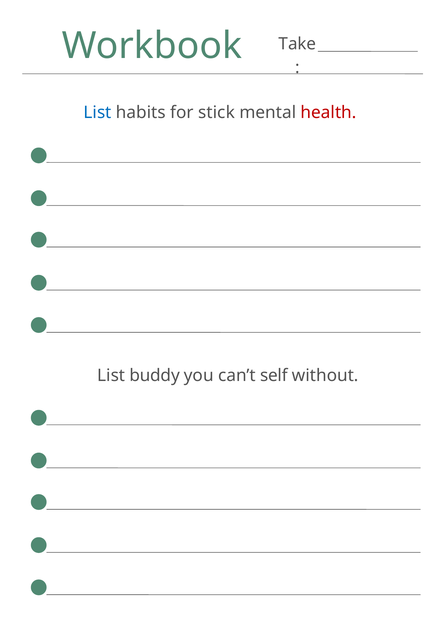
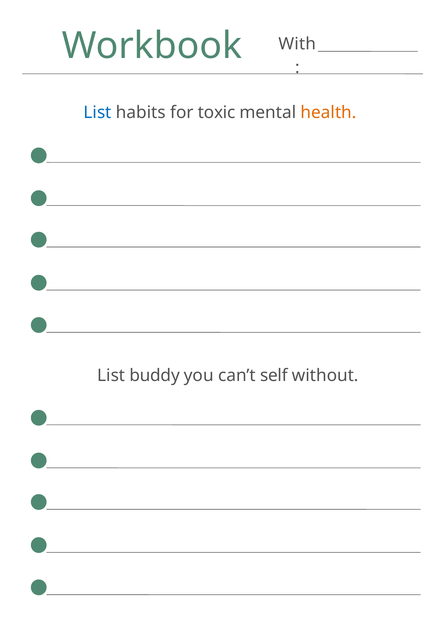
Take: Take -> With (297, 44)
stick: stick -> toxic (217, 113)
health colour: red -> orange (329, 113)
